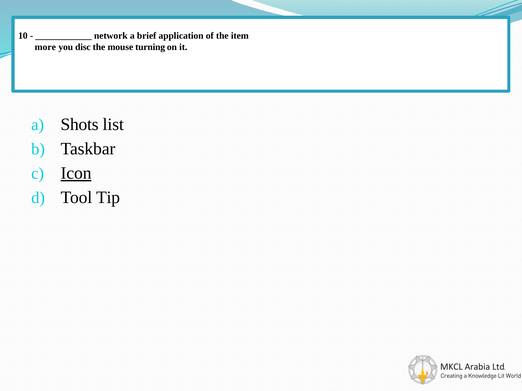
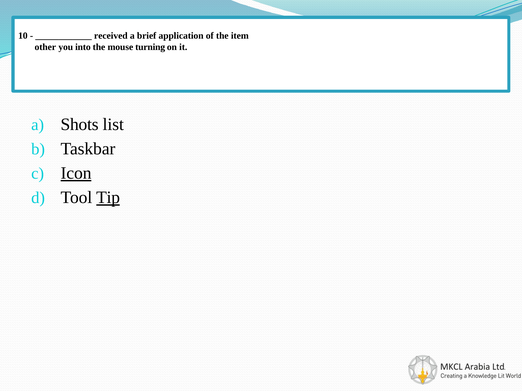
network: network -> received (111, 36)
more: more -> other (45, 47)
disc: disc -> into (83, 47)
Tip underline: none -> present (108, 198)
